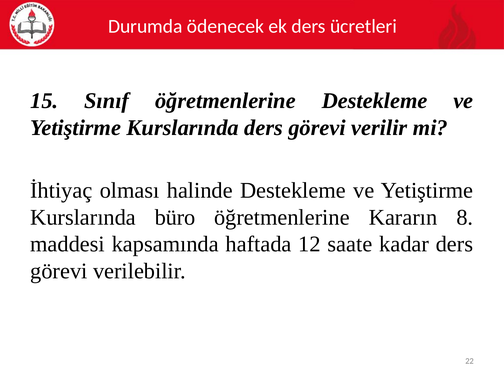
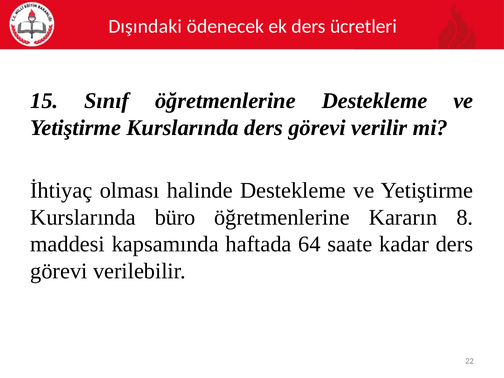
Durumda: Durumda -> Dışındaki (145, 26)
12: 12 -> 64 (309, 244)
